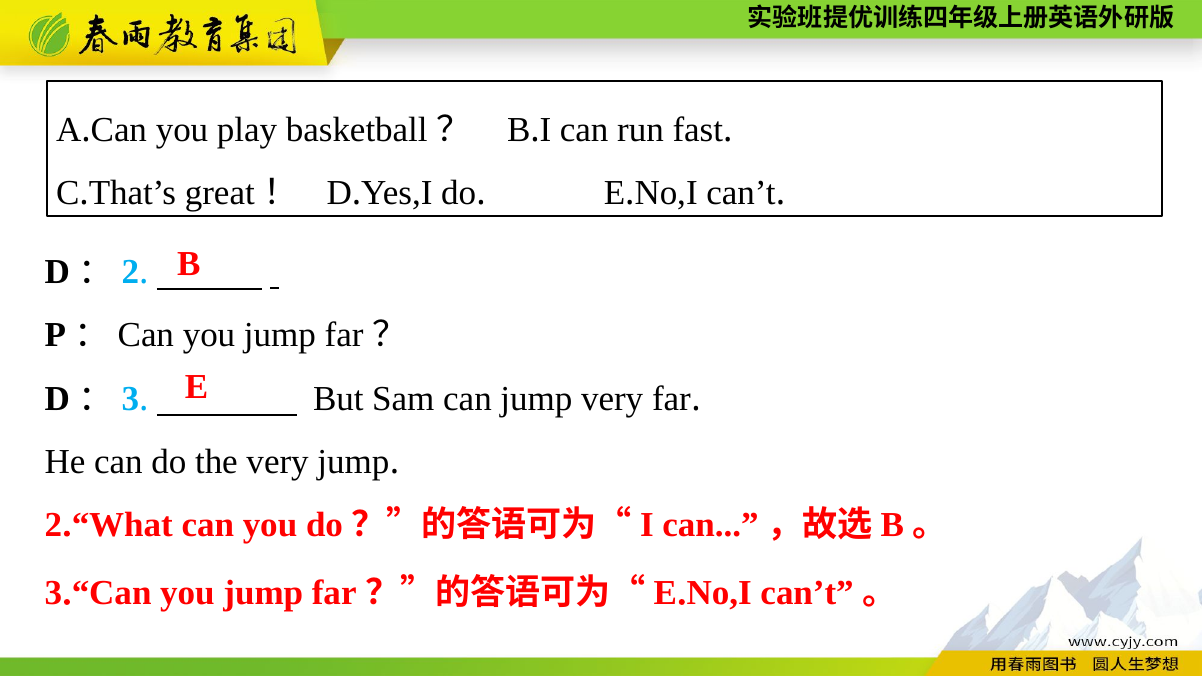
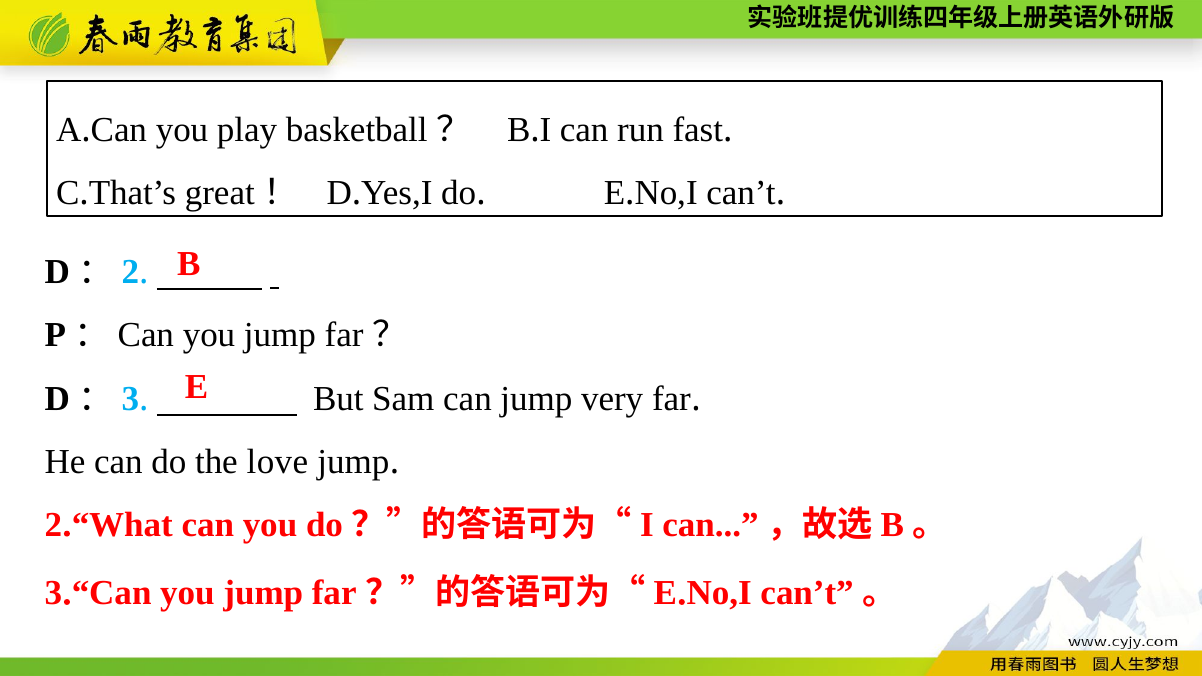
the very: very -> love (277, 462)
